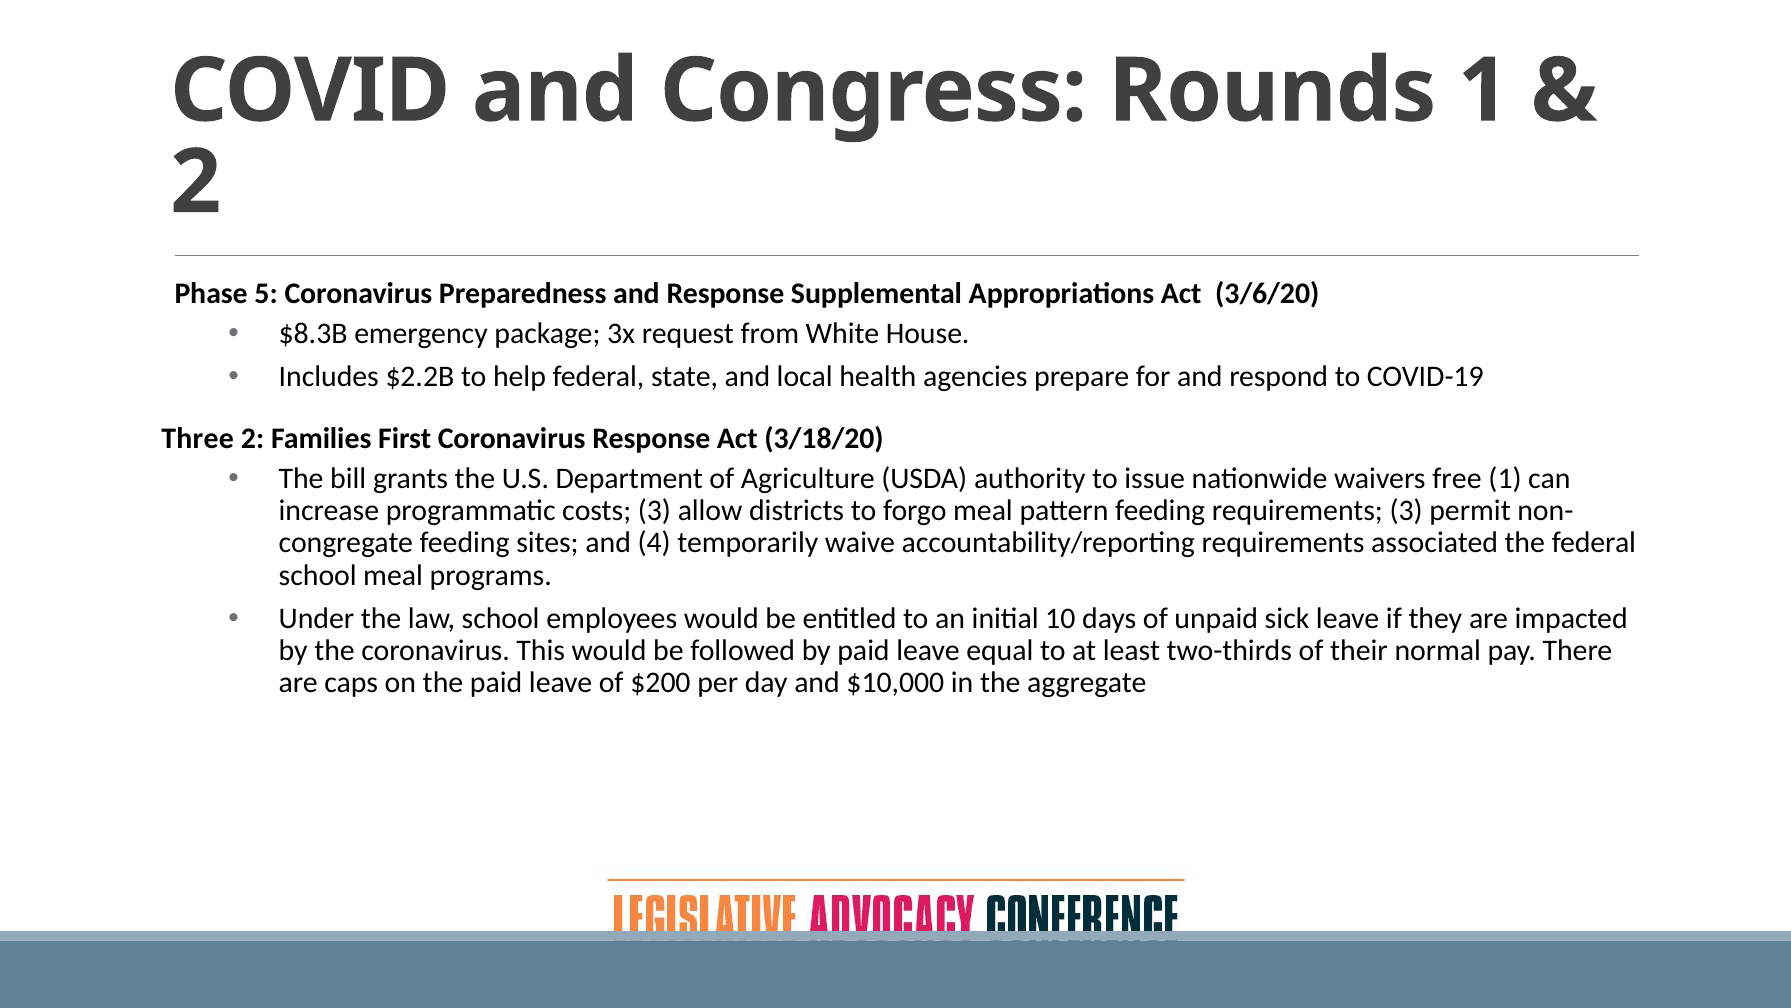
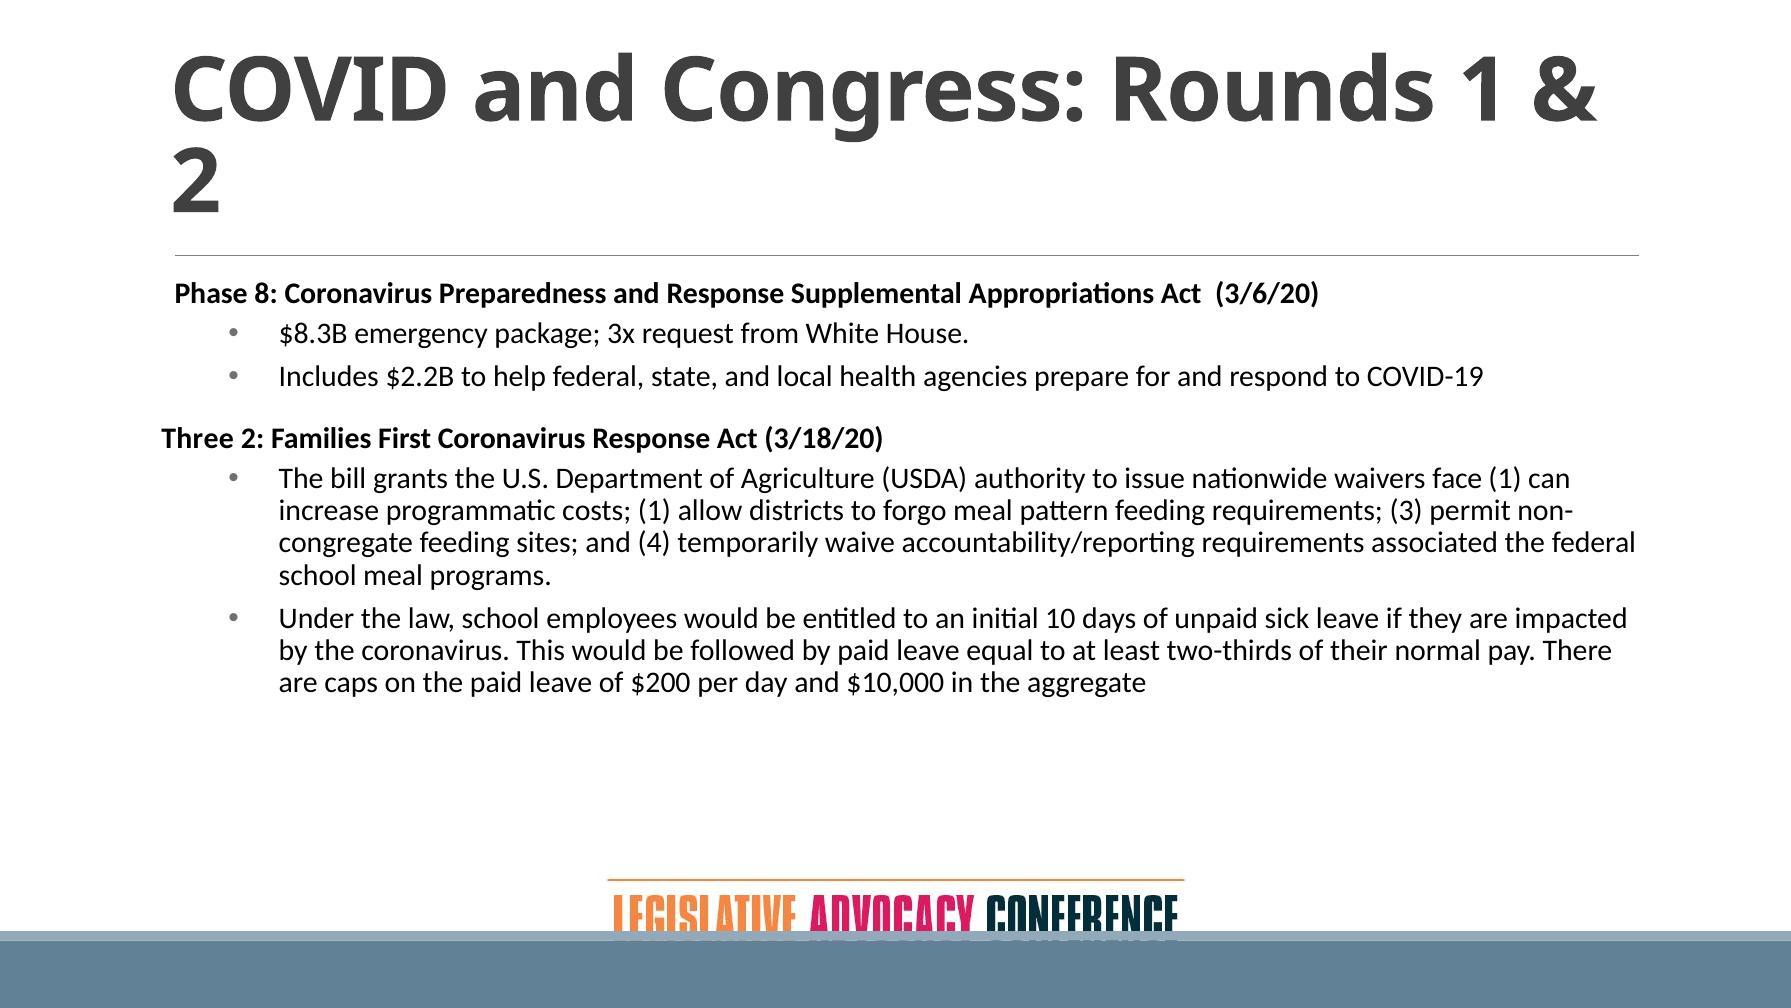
5: 5 -> 8 (266, 294)
free: free -> face (1457, 478)
costs 3: 3 -> 1 (654, 511)
